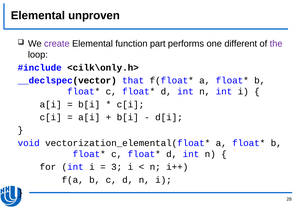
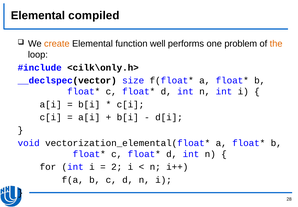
unproven: unproven -> compiled (94, 16)
create colour: purple -> orange (57, 44)
part: part -> well (158, 44)
different: different -> problem (241, 44)
the colour: purple -> orange (276, 44)
that: that -> size (133, 80)
3: 3 -> 2 (117, 166)
